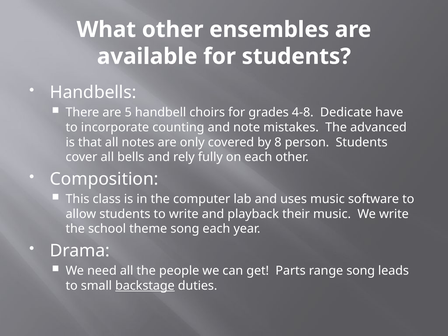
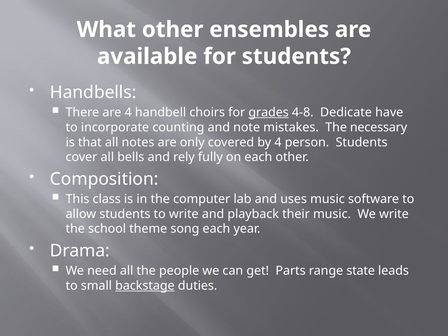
are 5: 5 -> 4 (128, 112)
grades underline: none -> present (269, 112)
advanced: advanced -> necessary (379, 127)
by 8: 8 -> 4 (278, 142)
range song: song -> state (361, 271)
